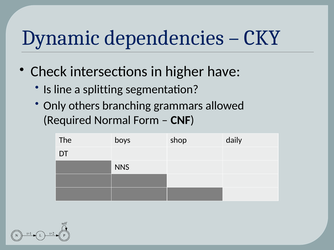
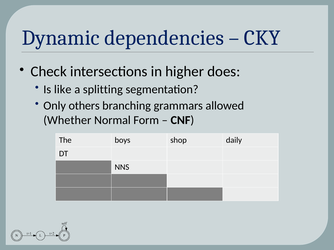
have: have -> does (224, 72)
line: line -> like (63, 90)
Required: Required -> Whether (67, 120)
